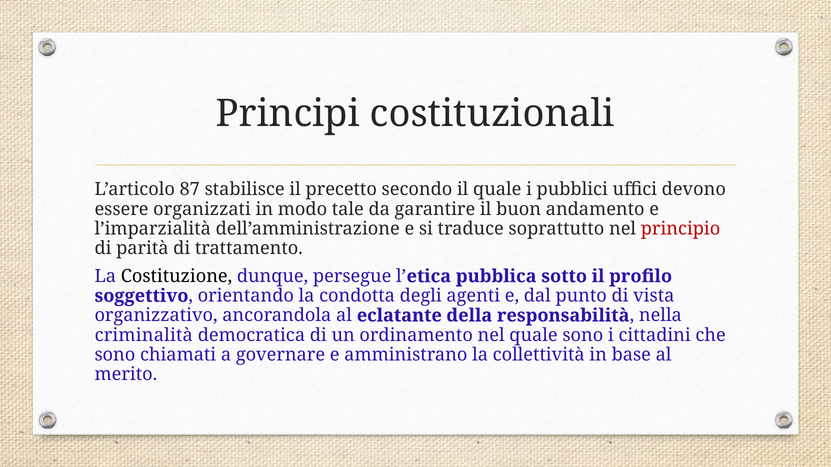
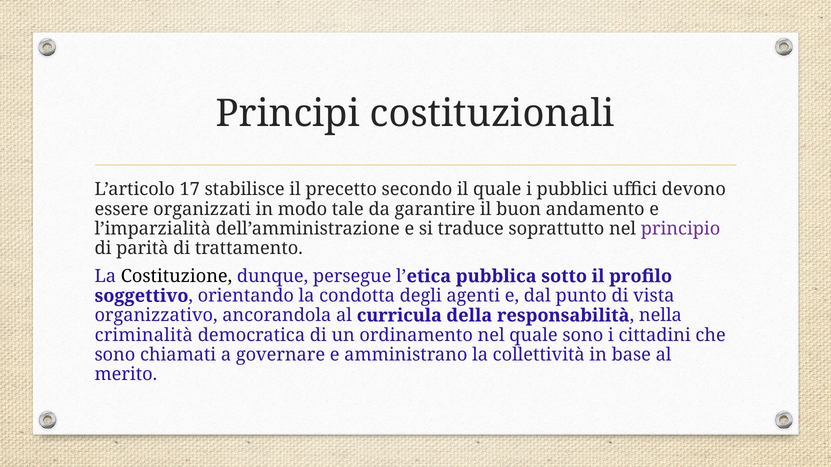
87: 87 -> 17 (190, 190)
principio colour: red -> purple (681, 229)
eclatante: eclatante -> curricula (399, 316)
